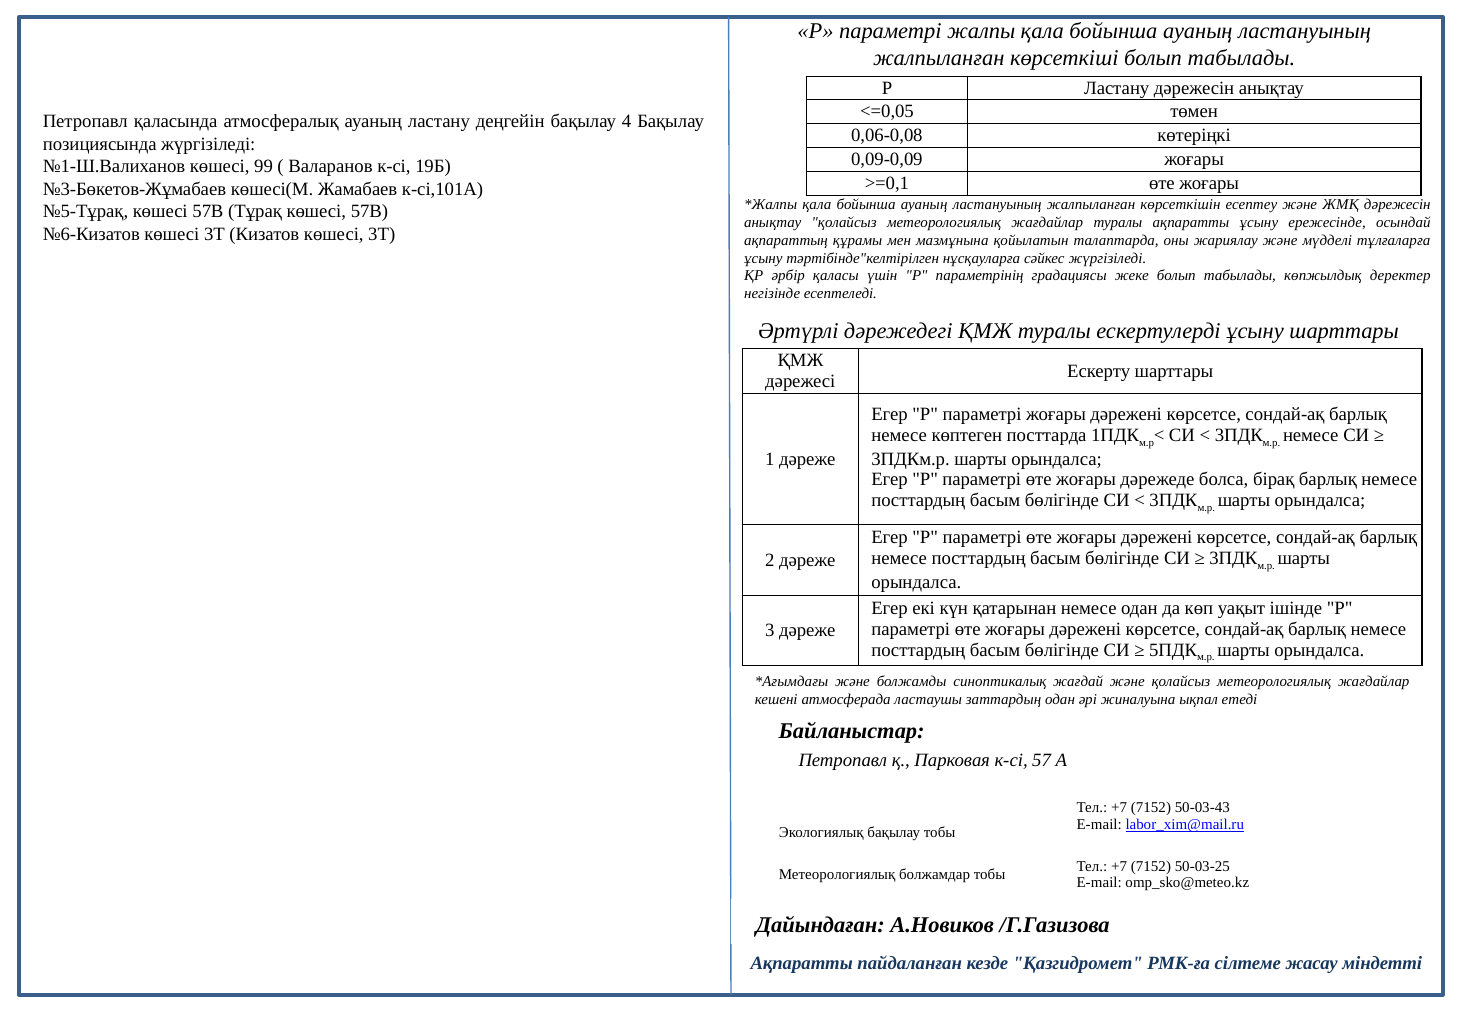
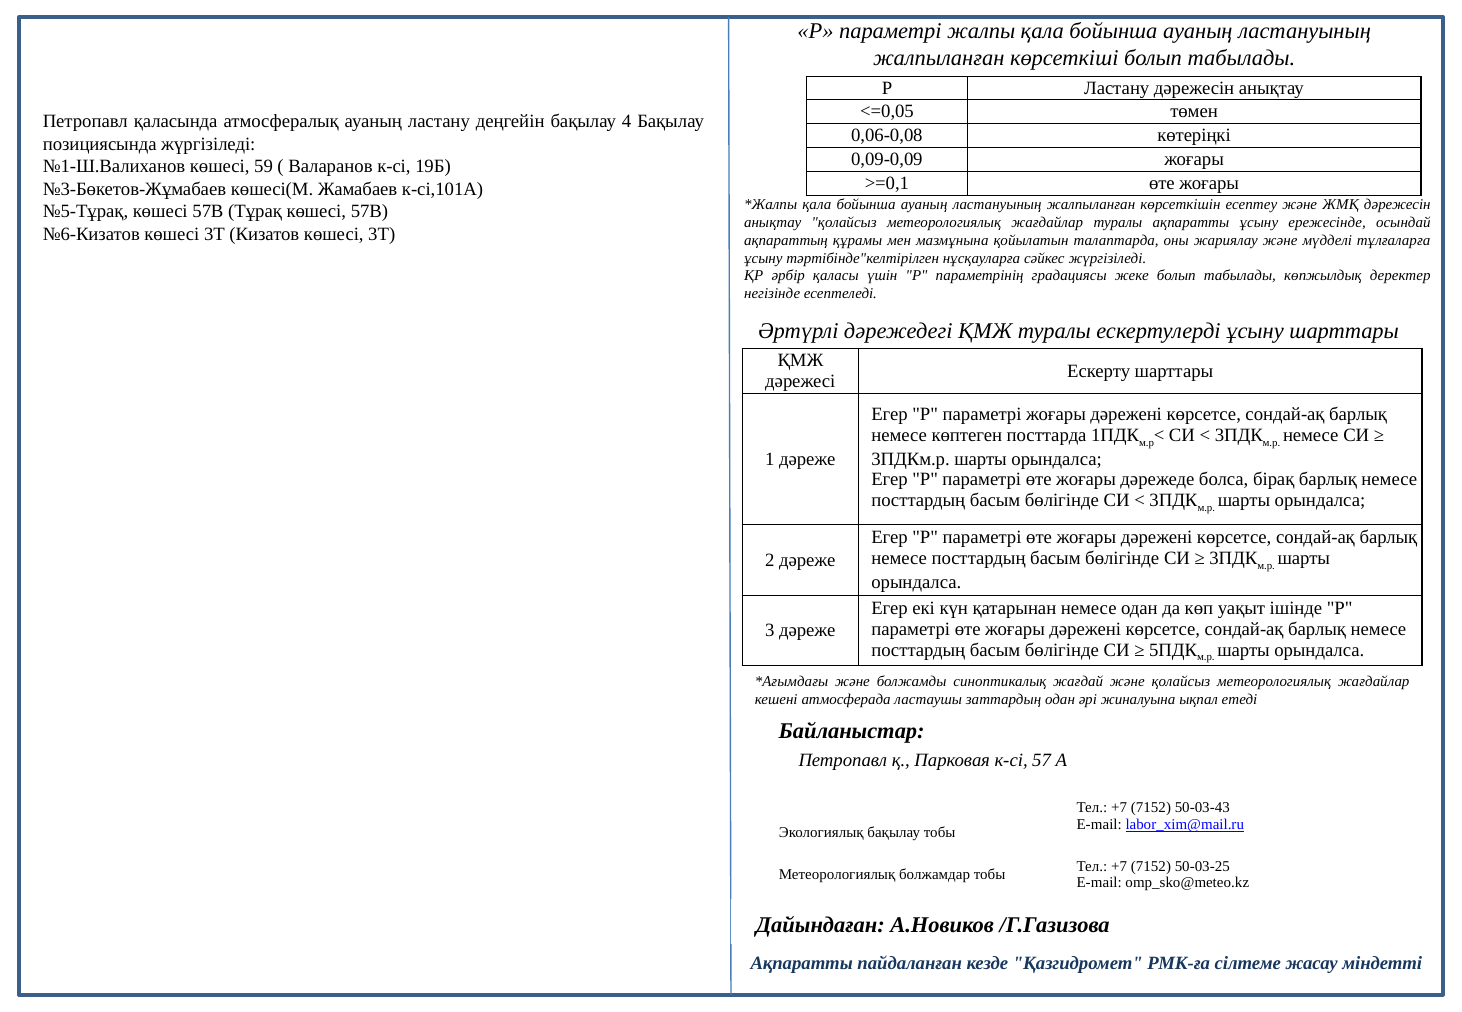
99: 99 -> 59 (264, 166)
